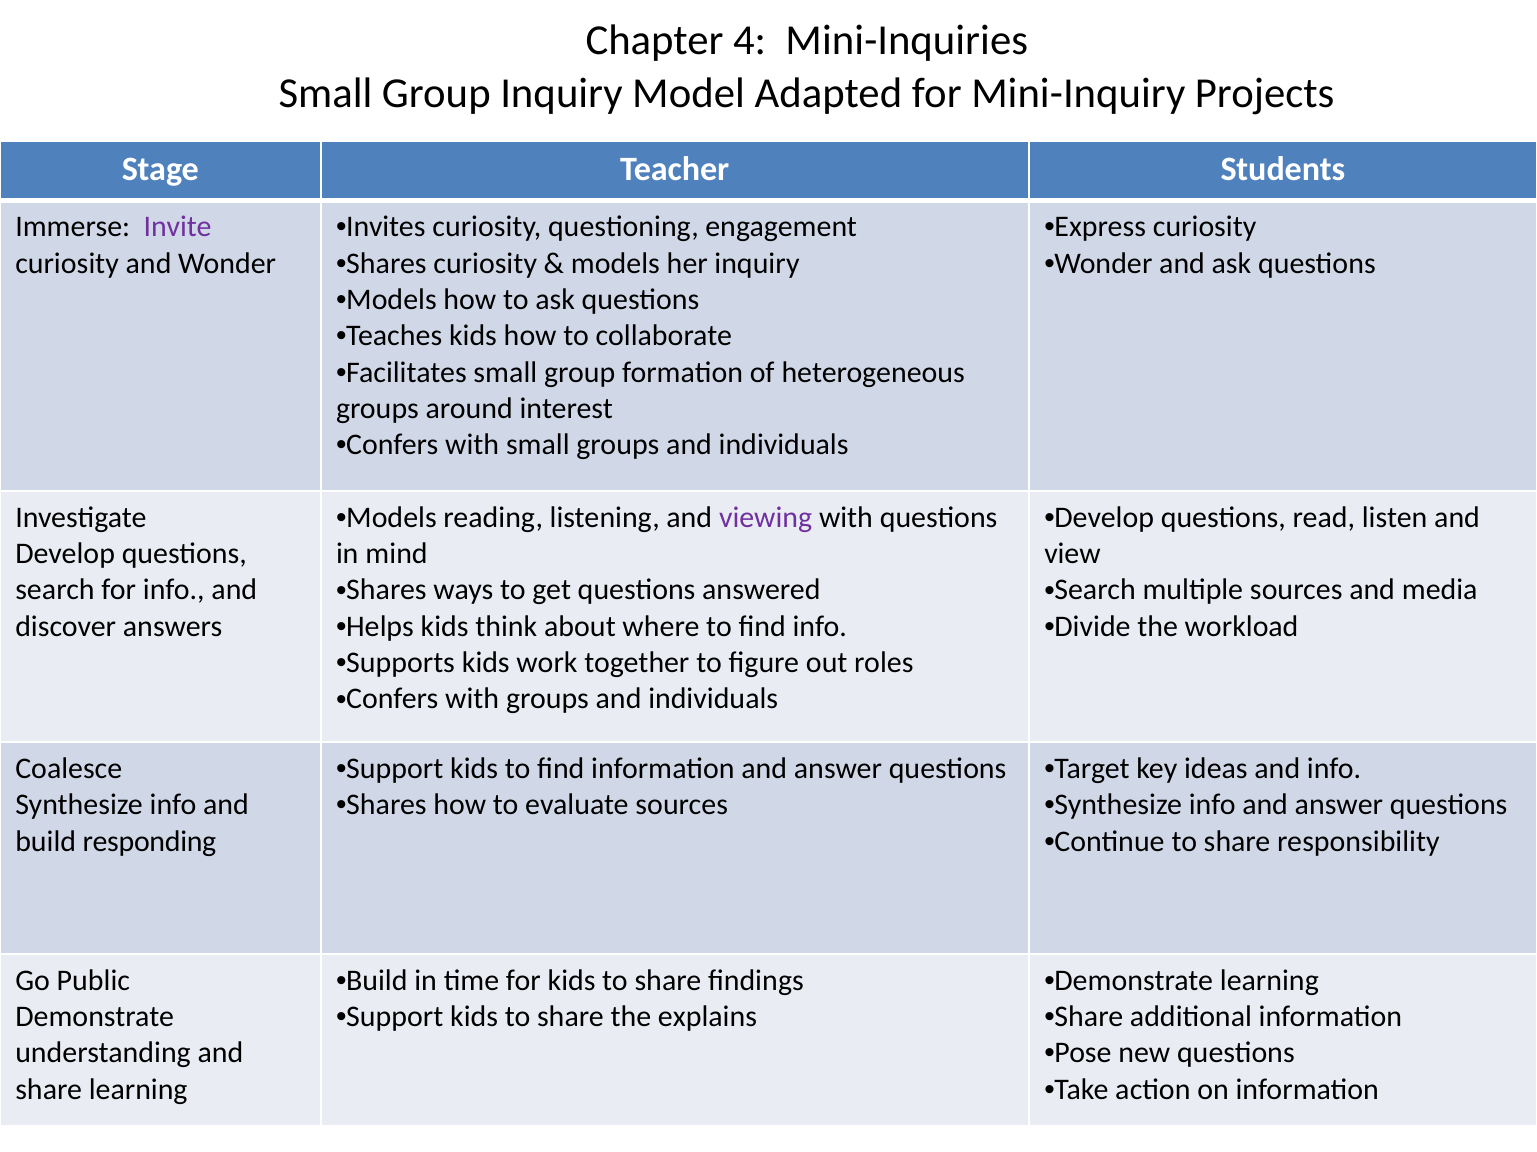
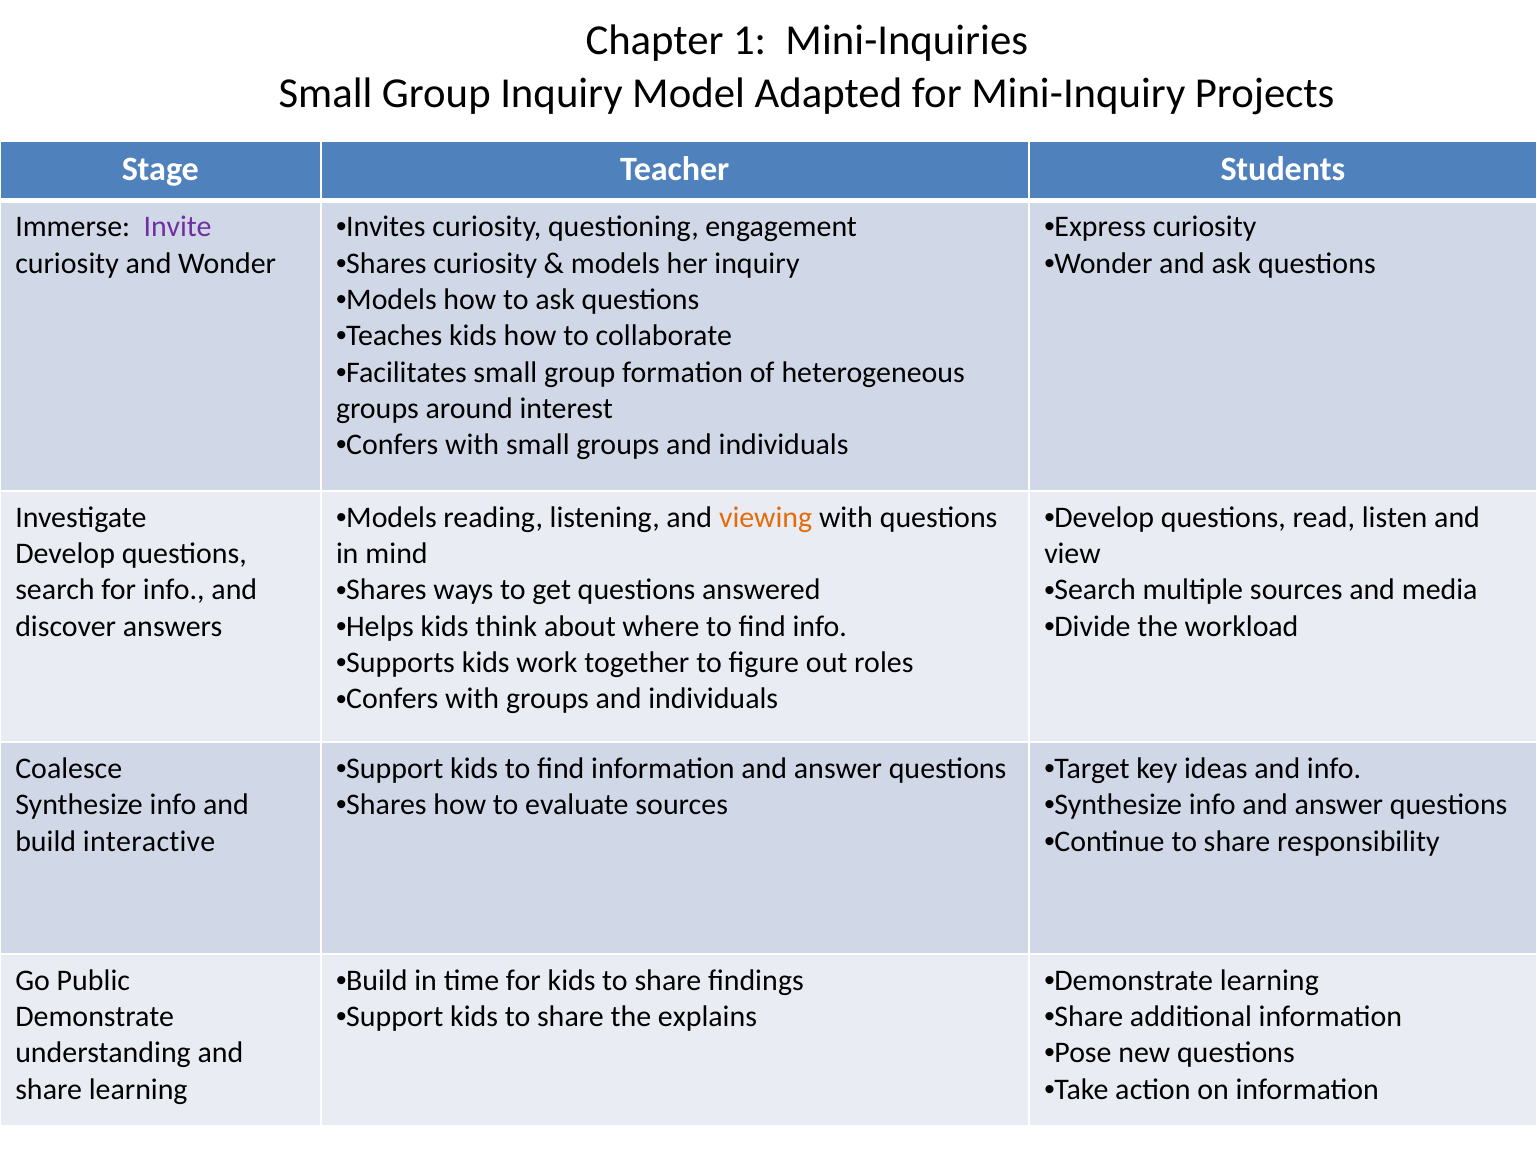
4: 4 -> 1 (750, 41)
viewing colour: purple -> orange (766, 518)
responding: responding -> interactive (149, 842)
